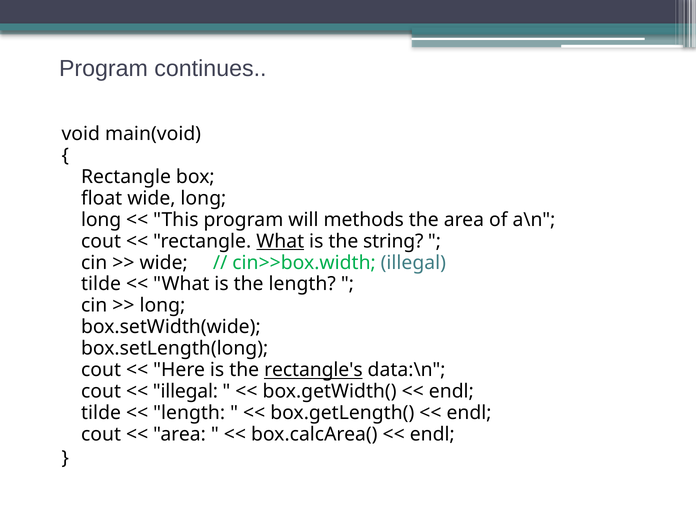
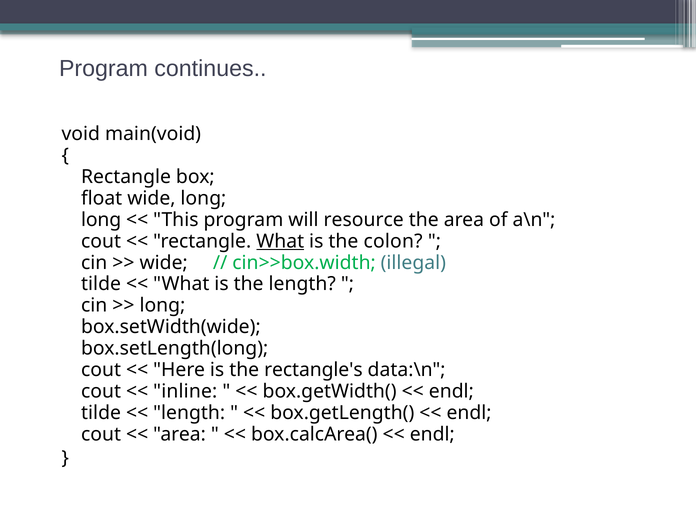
methods: methods -> resource (364, 220)
string: string -> colon (393, 241)
rectangle's underline: present -> none (313, 370)
illegal: illegal -> inline (185, 392)
